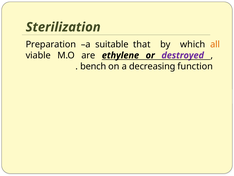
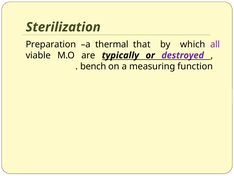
suitable: suitable -> thermal (112, 44)
all colour: orange -> purple (215, 44)
ethylene: ethylene -> typically (120, 55)
decreasing: decreasing -> measuring (152, 66)
